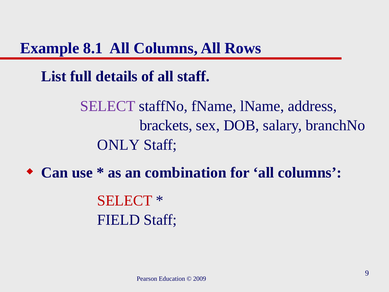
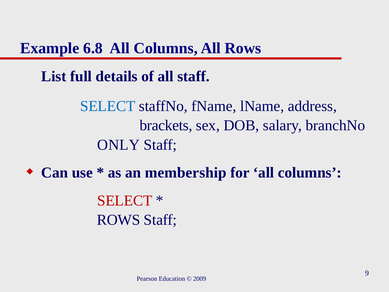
8.1: 8.1 -> 6.8 (93, 48)
SELECT colour: purple -> blue (108, 106)
combination: combination -> membership (186, 173)
FIELD: FIELD -> ROWS (119, 220)
